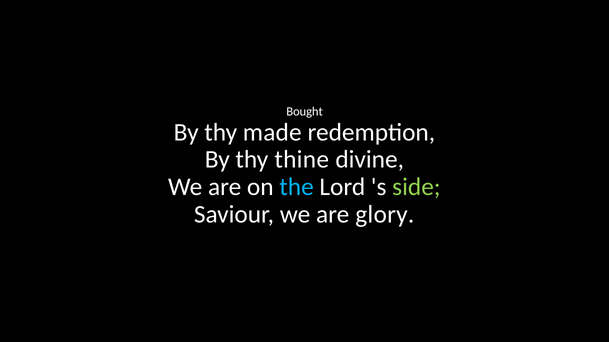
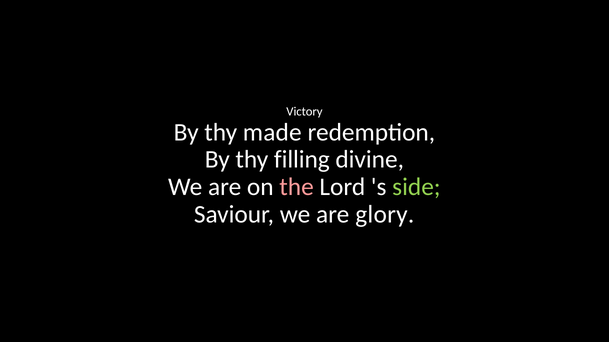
Bought: Bought -> Victory (304, 112)
thine: thine -> filling (302, 160)
the colour: light blue -> pink (297, 187)
